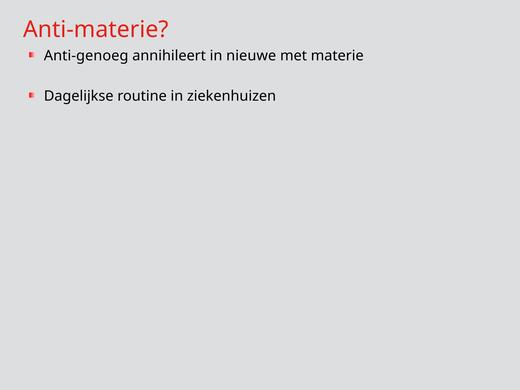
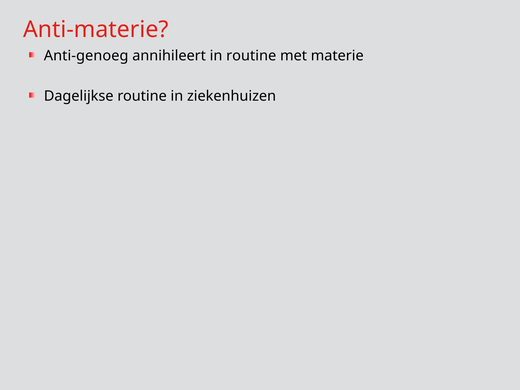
in nieuwe: nieuwe -> routine (251, 56)
